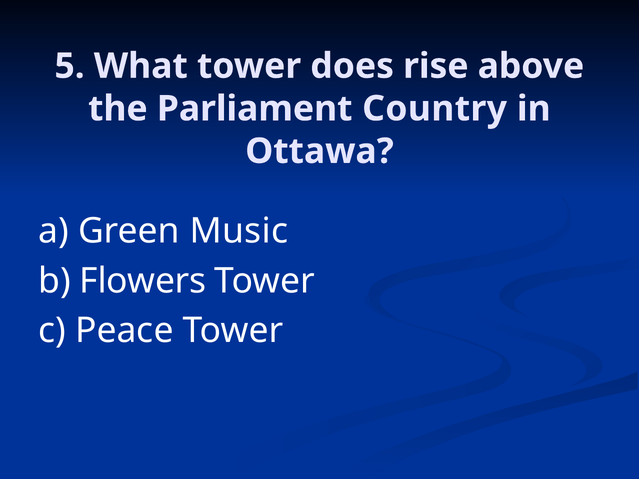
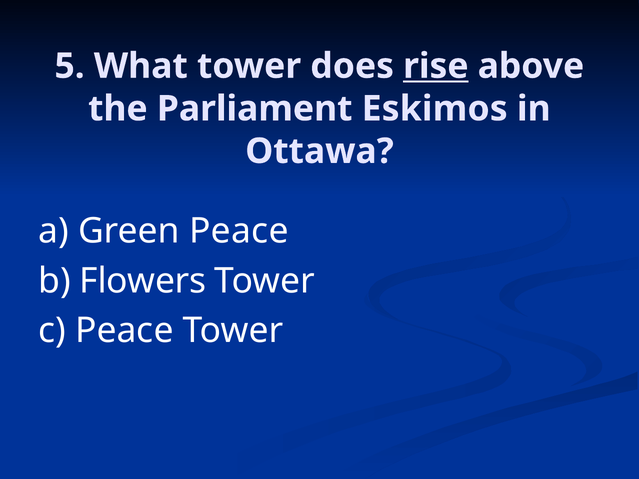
rise underline: none -> present (436, 66)
Country: Country -> Eskimos (435, 109)
Green Music: Music -> Peace (239, 231)
